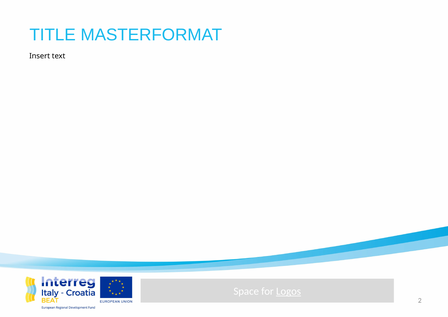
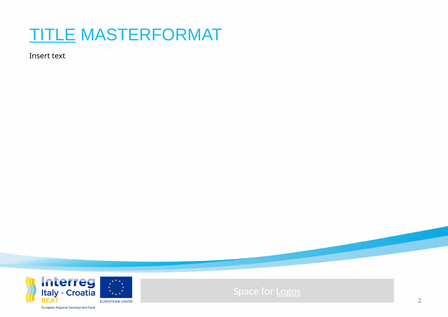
TITLE underline: none -> present (53, 35)
